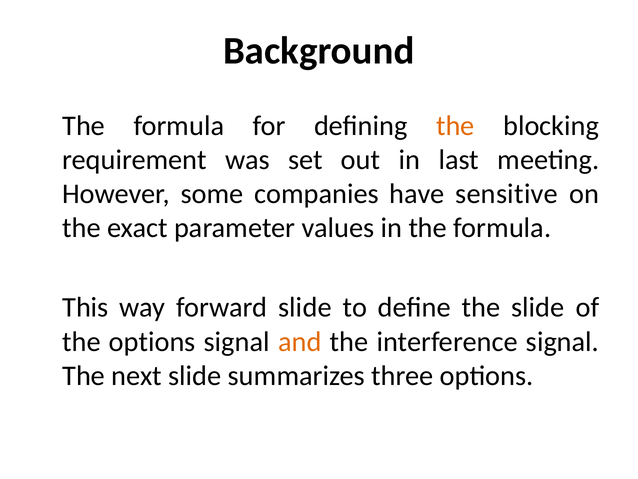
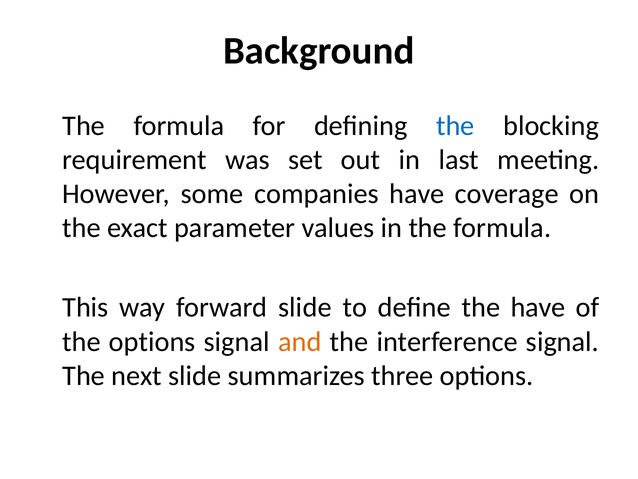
the colour: orange -> blue (455, 126)
sensitive: sensitive -> coverage (507, 194)
the slide: slide -> have (538, 307)
